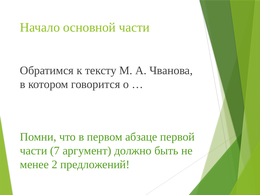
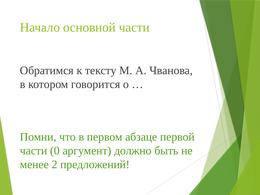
7: 7 -> 0 (55, 151)
